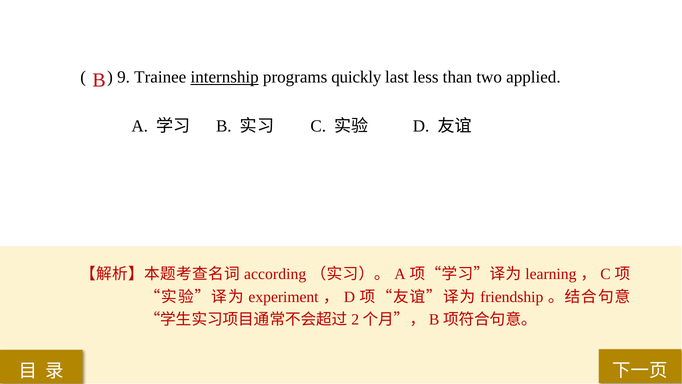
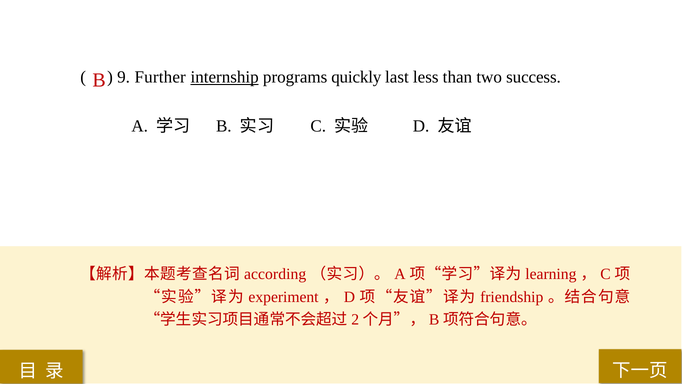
Trainee: Trainee -> Further (160, 77)
applied: applied -> success (534, 77)
